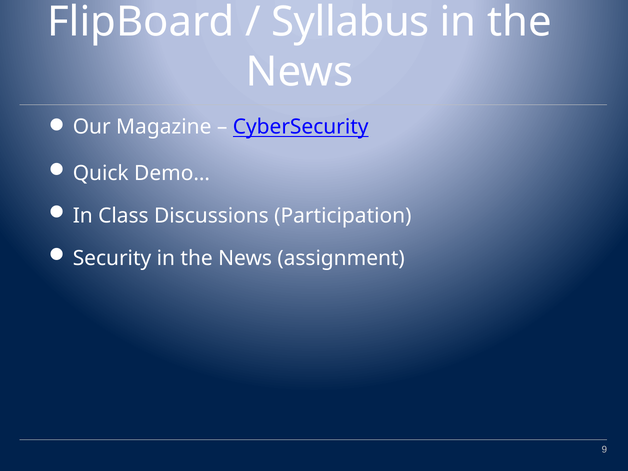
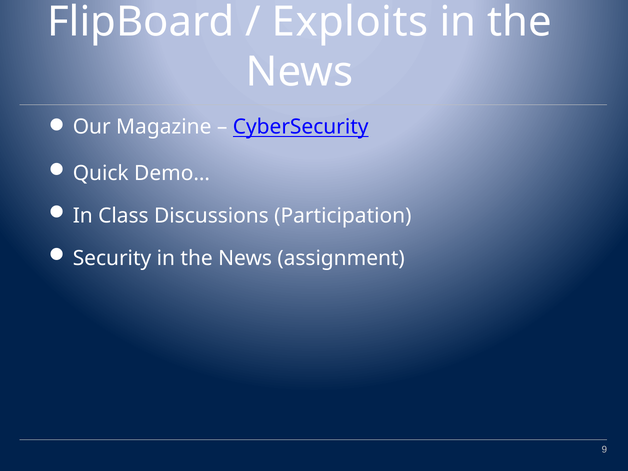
Syllabus: Syllabus -> Exploits (350, 22)
